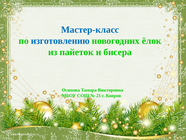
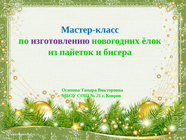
изготовлению colour: blue -> purple (60, 41)
